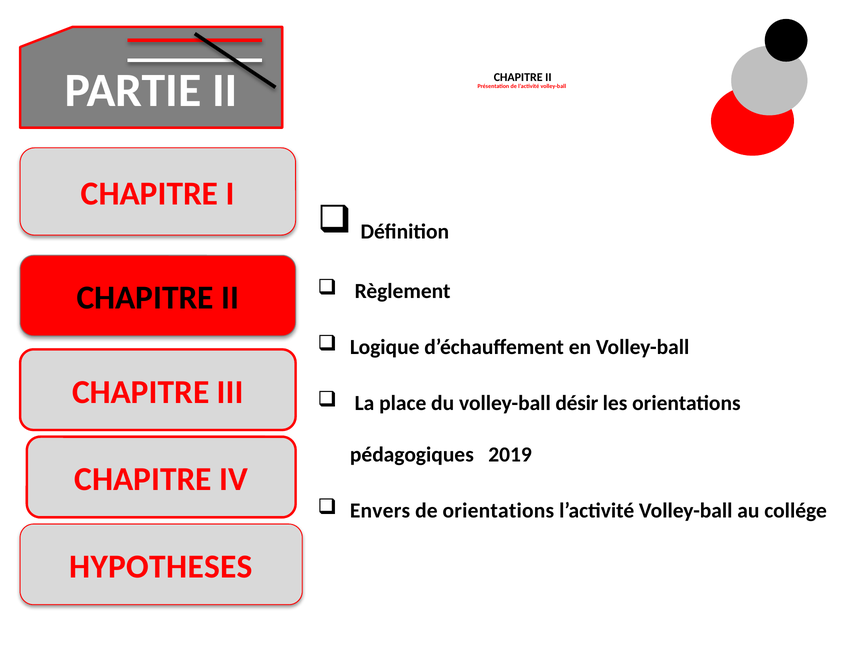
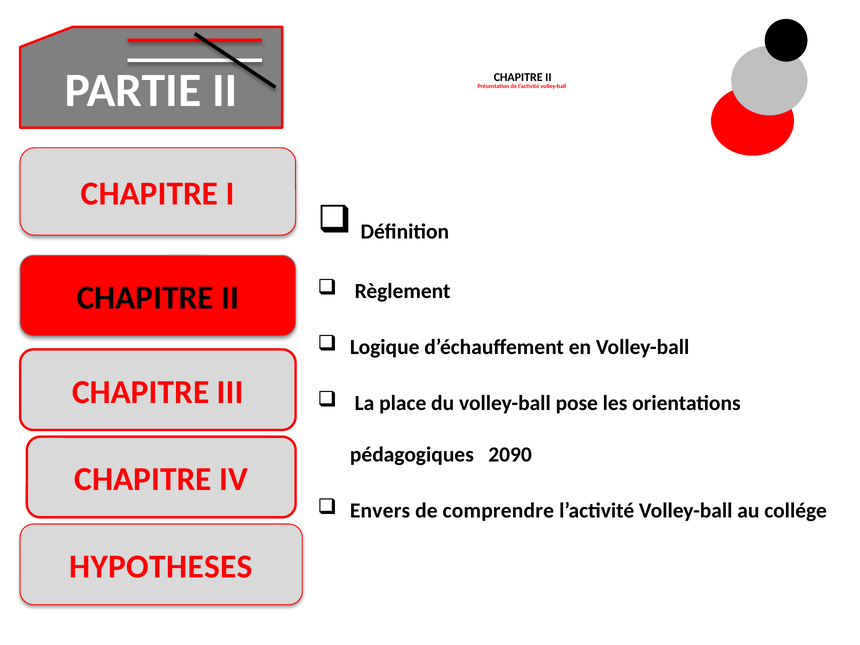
désir: désir -> pose (577, 403)
2019: 2019 -> 2090 (510, 455)
de orientations: orientations -> comprendre (498, 510)
